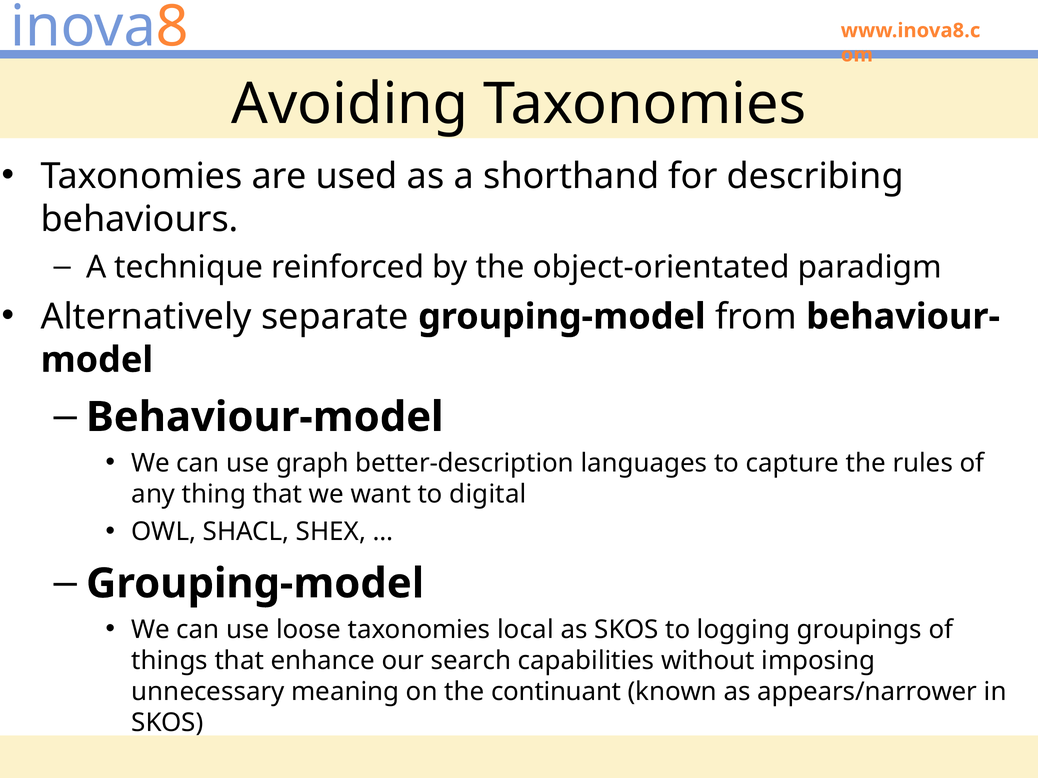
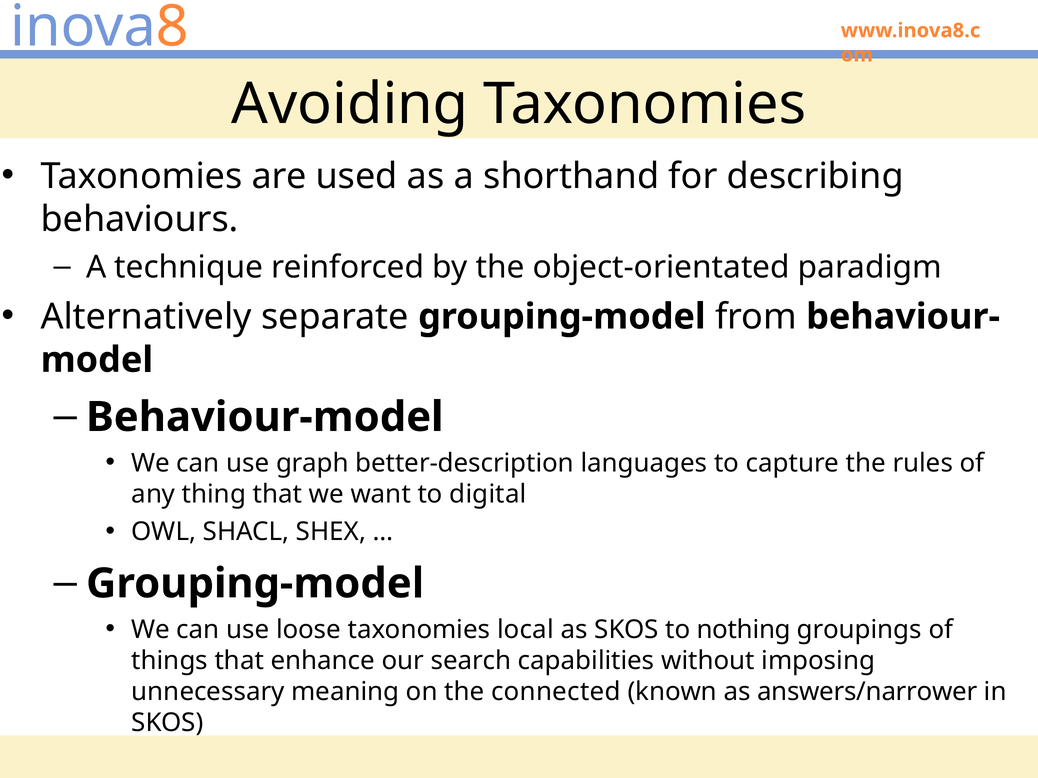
logging: logging -> nothing (744, 630)
continuant: continuant -> connected (556, 692)
appears/narrower: appears/narrower -> answers/narrower (867, 692)
